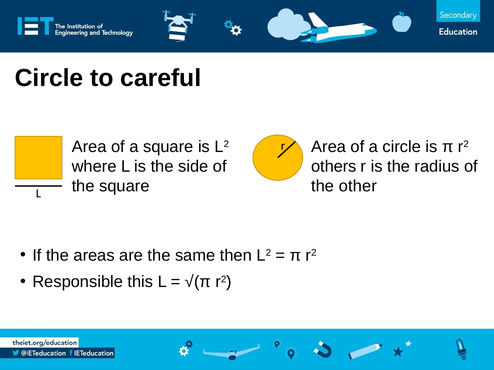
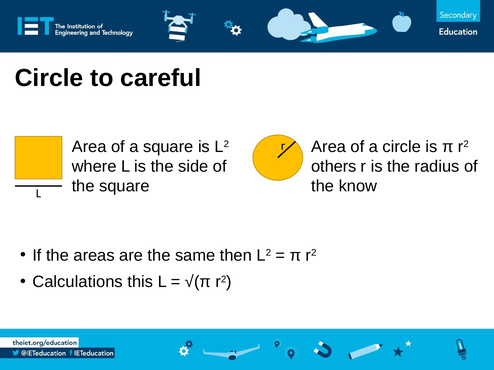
other: other -> know (358, 186)
Responsible: Responsible -> Calculations (78, 282)
